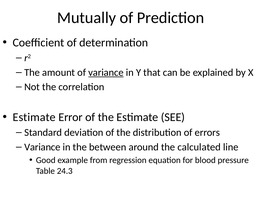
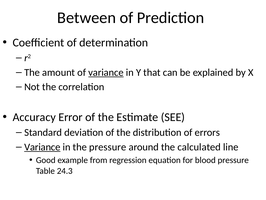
Mutually: Mutually -> Between (87, 18)
Estimate: Estimate -> Accuracy (34, 117)
Variance underline: none -> present (42, 147)
the between: between -> pressure (108, 147)
